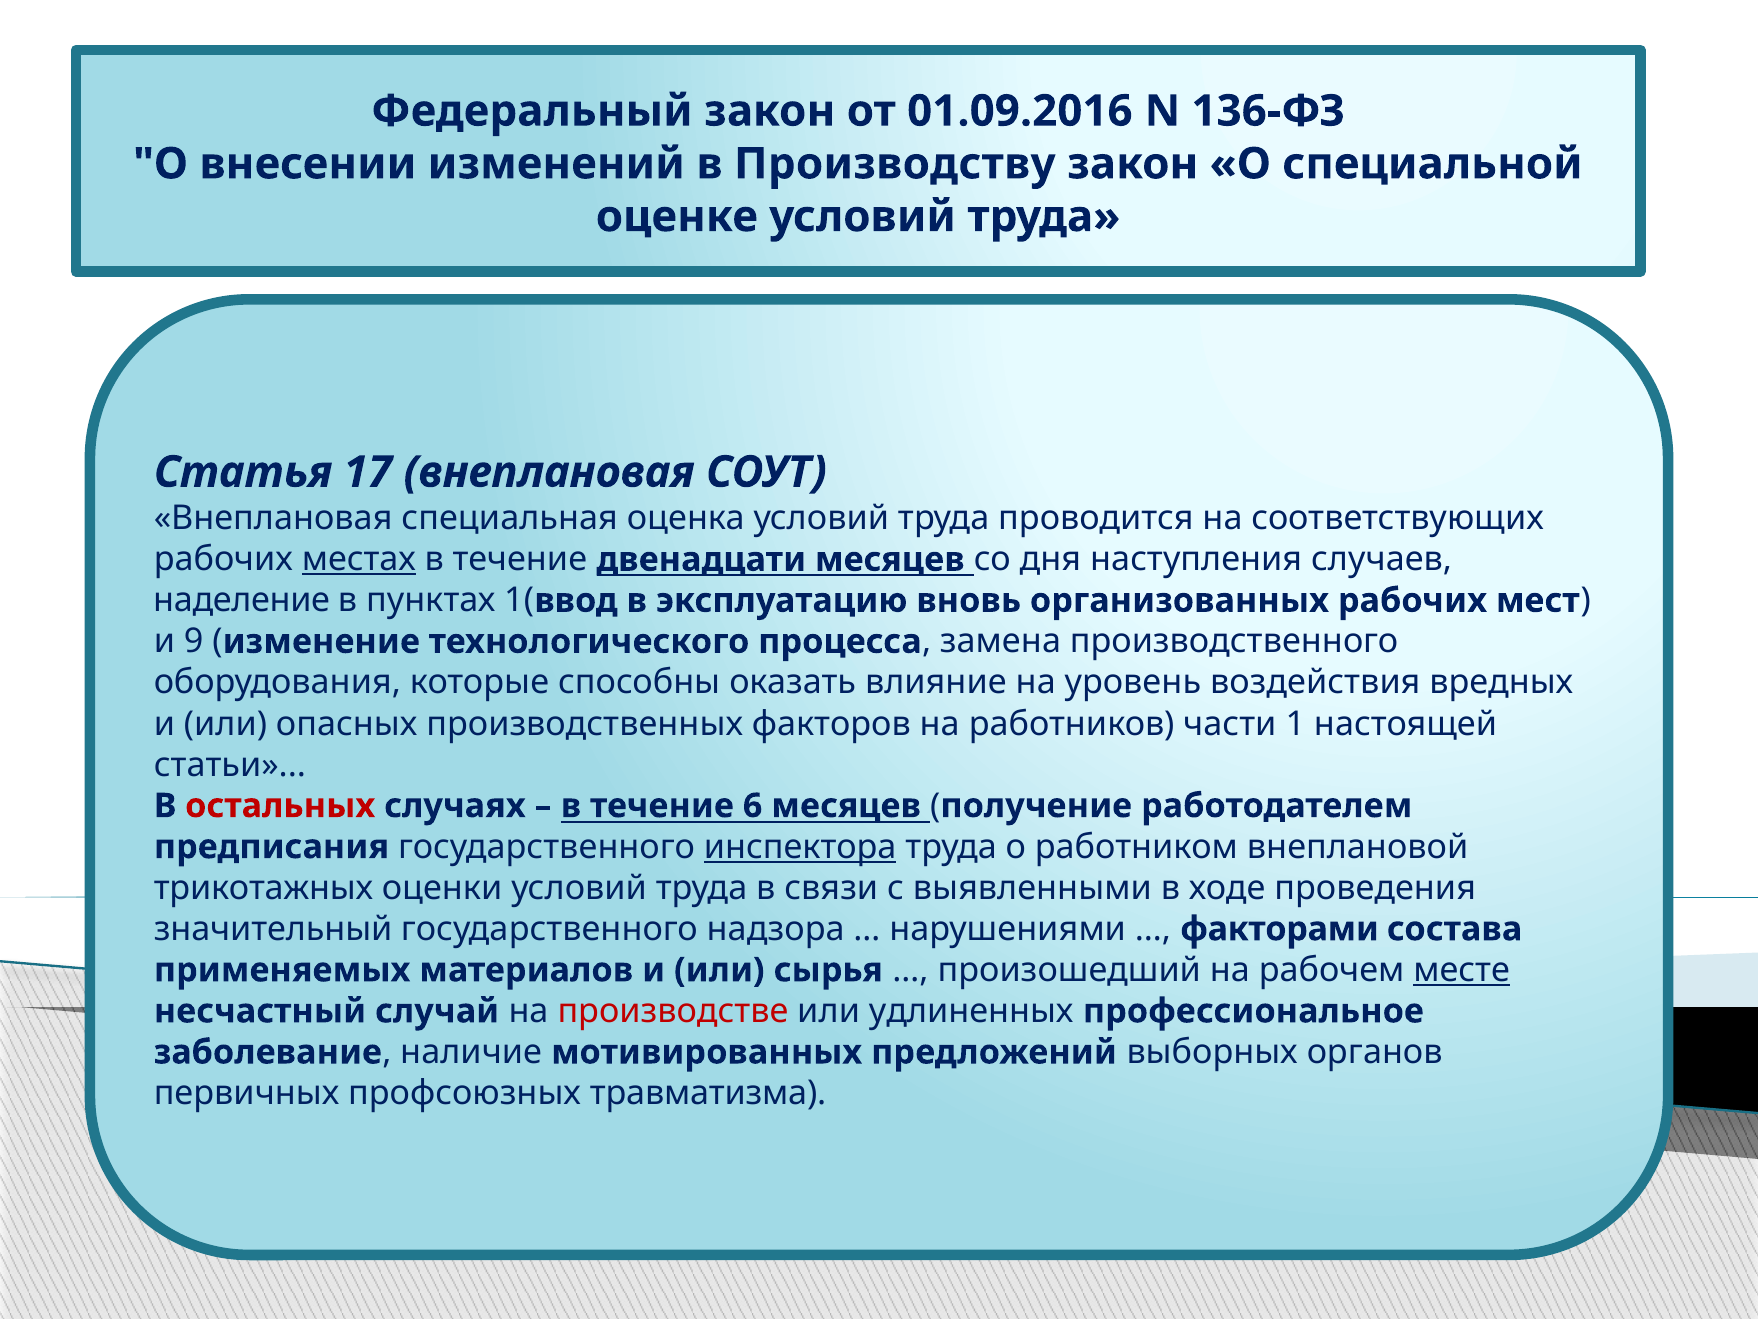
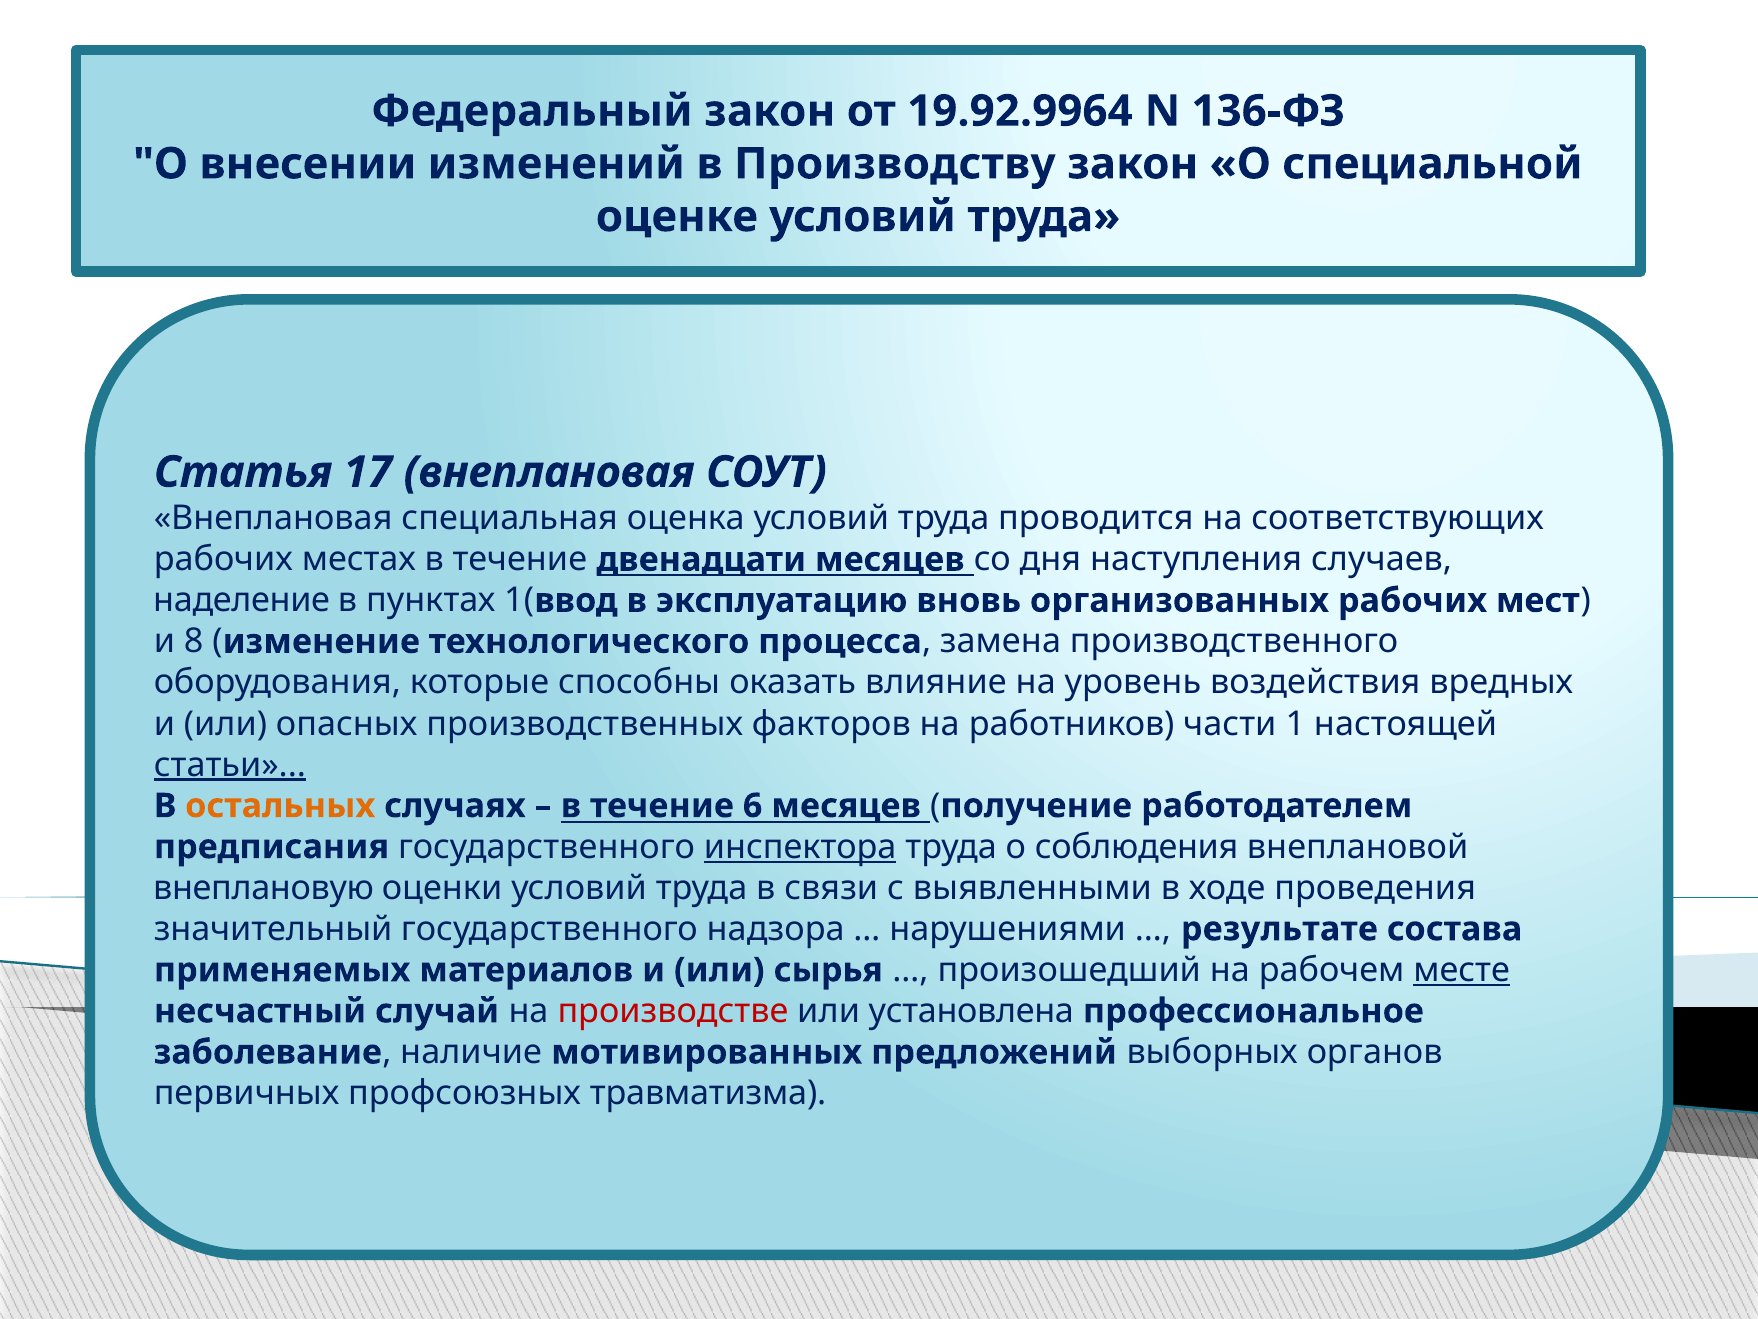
01.09.2016: 01.09.2016 -> 19.92.9964 (1020, 111)
местах underline: present -> none (359, 559)
9: 9 -> 8 (194, 641)
статьи underline: none -> present (230, 765)
остальных colour: red -> orange (280, 806)
работником: работником -> соблюдения (1137, 847)
трикотажных: трикотажных -> внеплановую (264, 888)
факторами: факторами -> результате (1279, 929)
удлиненных: удлиненных -> установлена (971, 1011)
